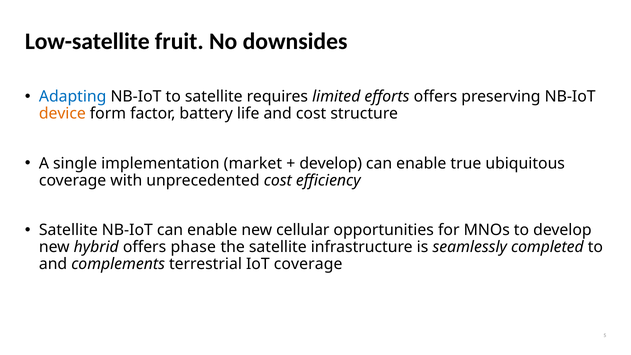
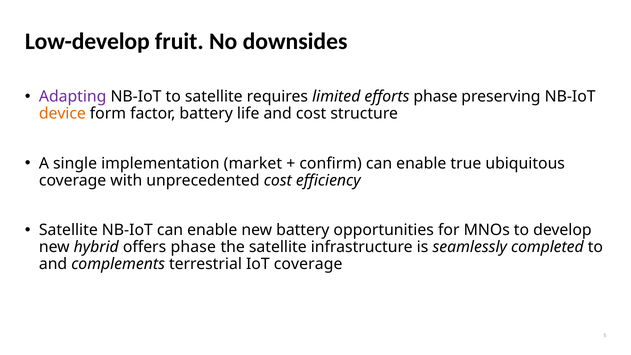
Low-satellite: Low-satellite -> Low-develop (87, 41)
Adapting colour: blue -> purple (73, 96)
efforts offers: offers -> phase (436, 96)
develop: develop -> confirm (331, 163)
new cellular: cellular -> battery (303, 230)
